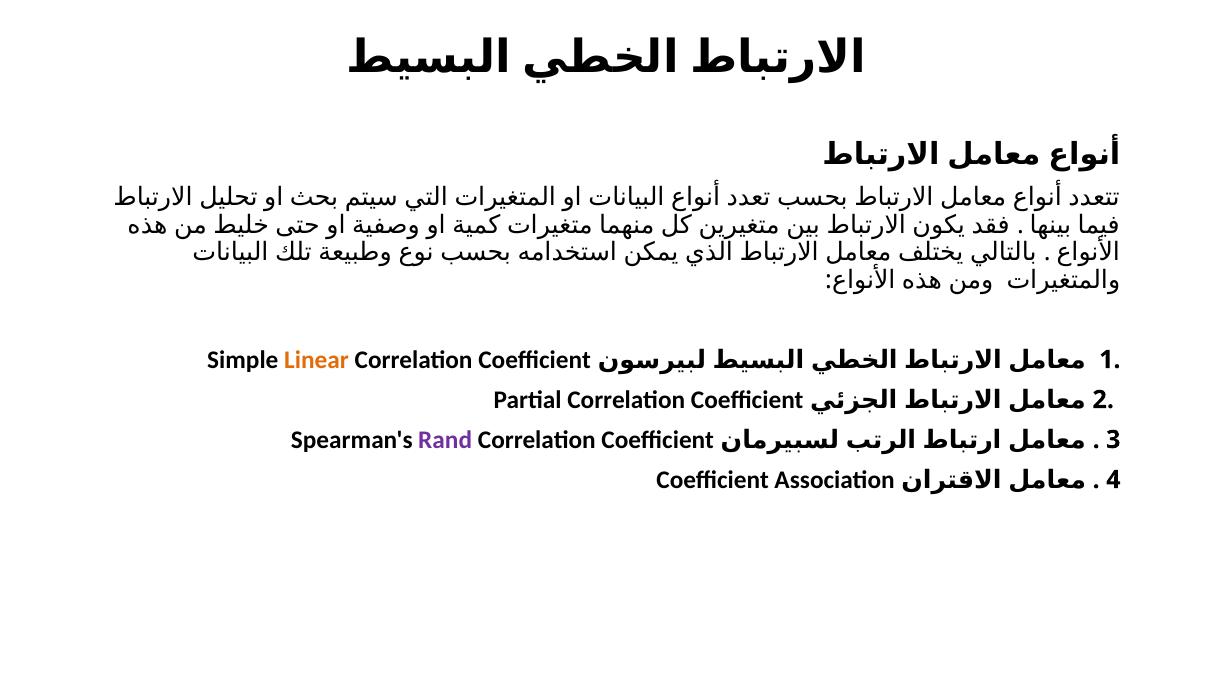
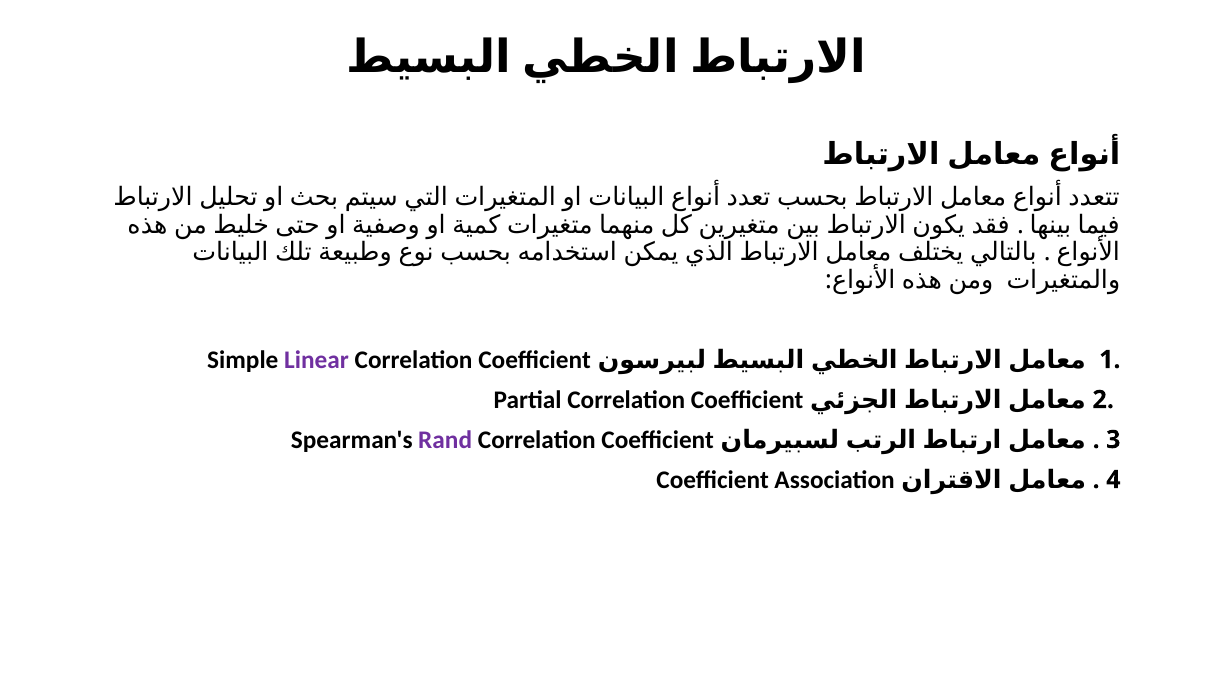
Linear colour: orange -> purple (317, 359)
